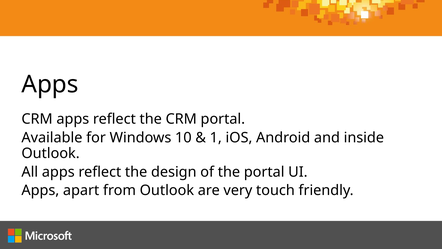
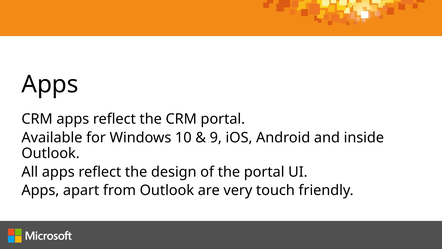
1: 1 -> 9 (216, 138)
